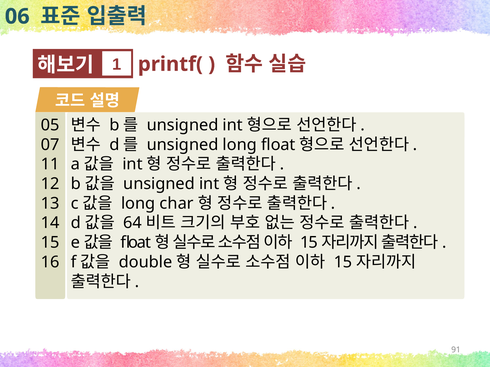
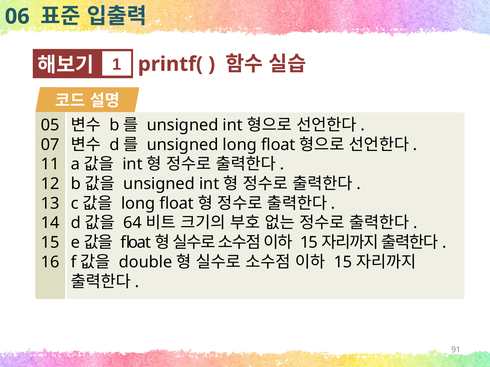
char: char -> float (177, 204)
